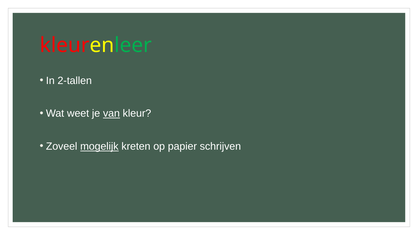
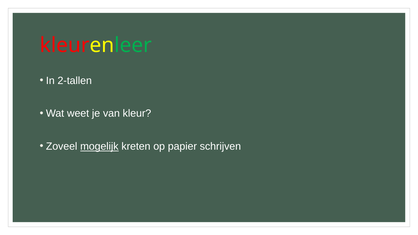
van underline: present -> none (111, 114)
